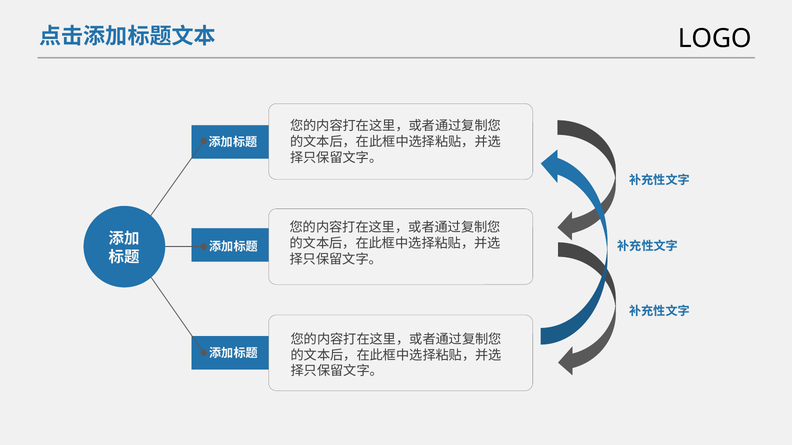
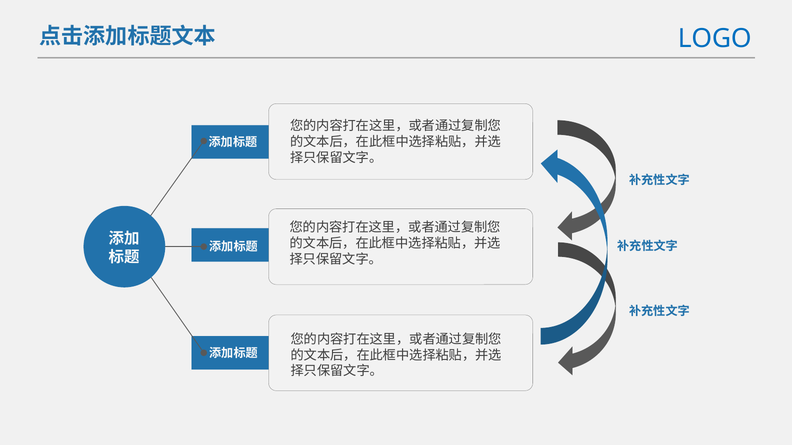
LOGO colour: black -> blue (715, 38)
